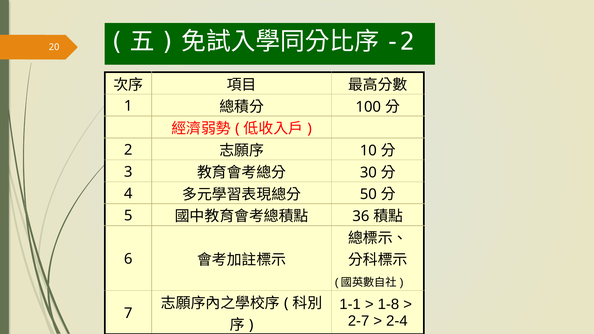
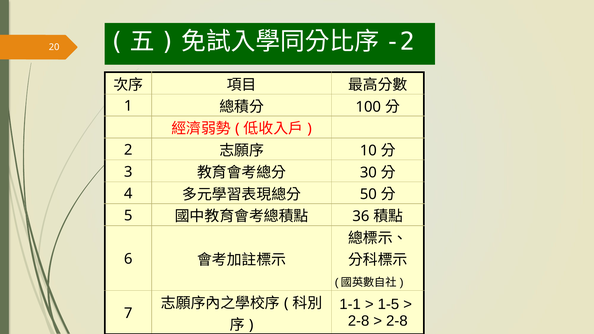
1-8: 1-8 -> 1-5 (388, 305)
2-7: 2-7 -> 2-8 (359, 321)
2-4: 2-4 -> 2-8 (397, 321)
